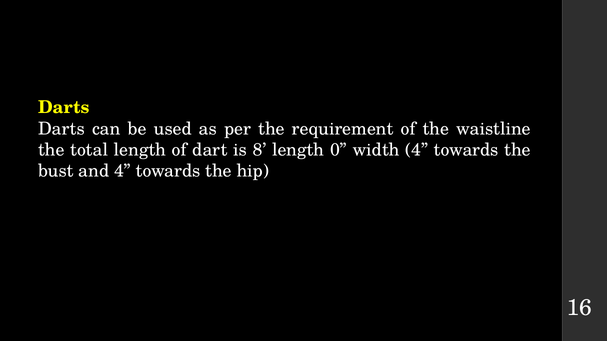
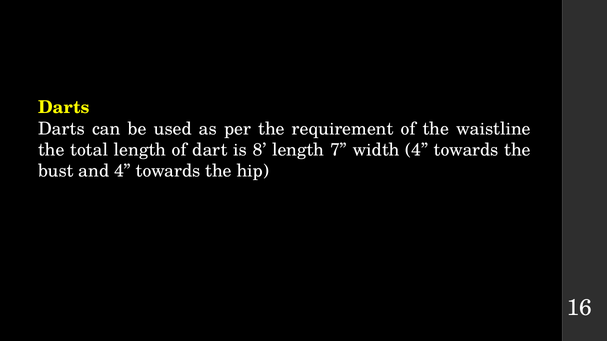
0: 0 -> 7 (338, 150)
